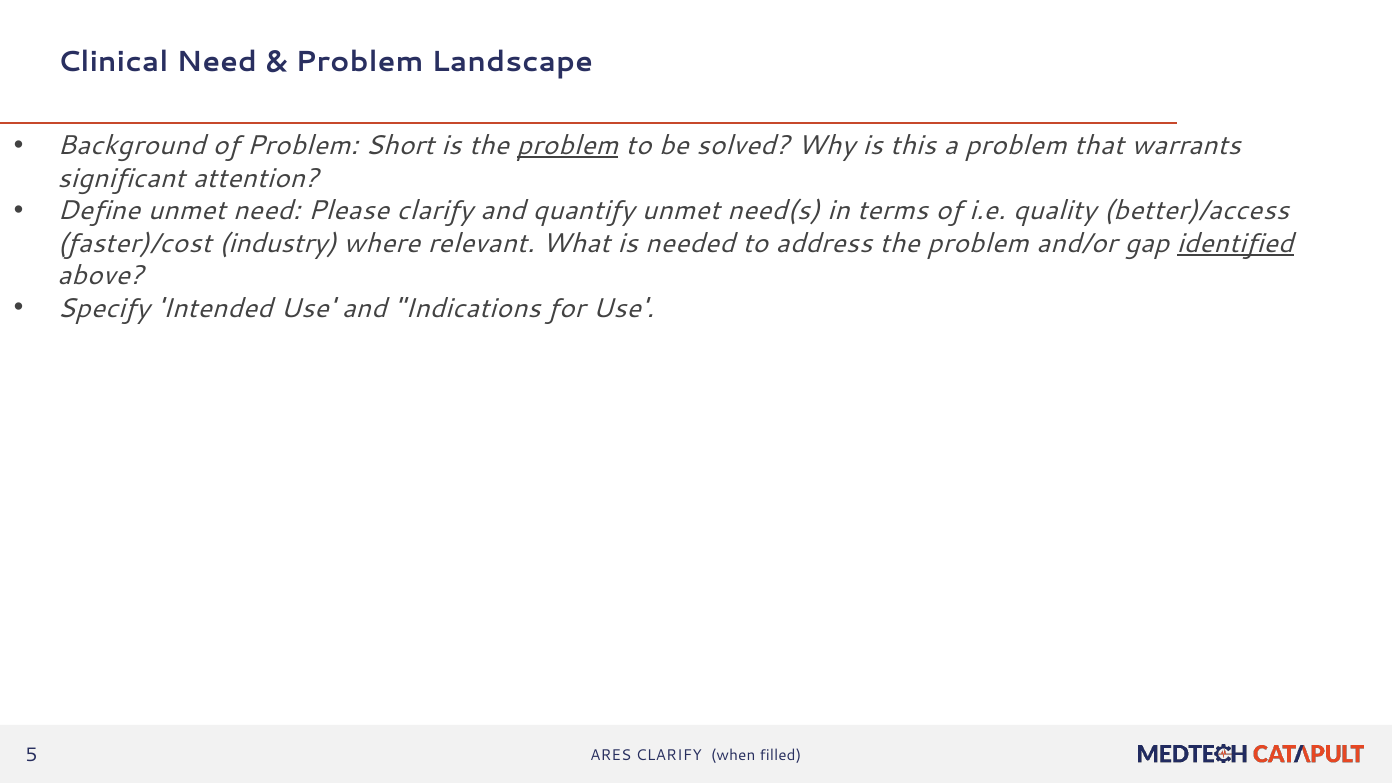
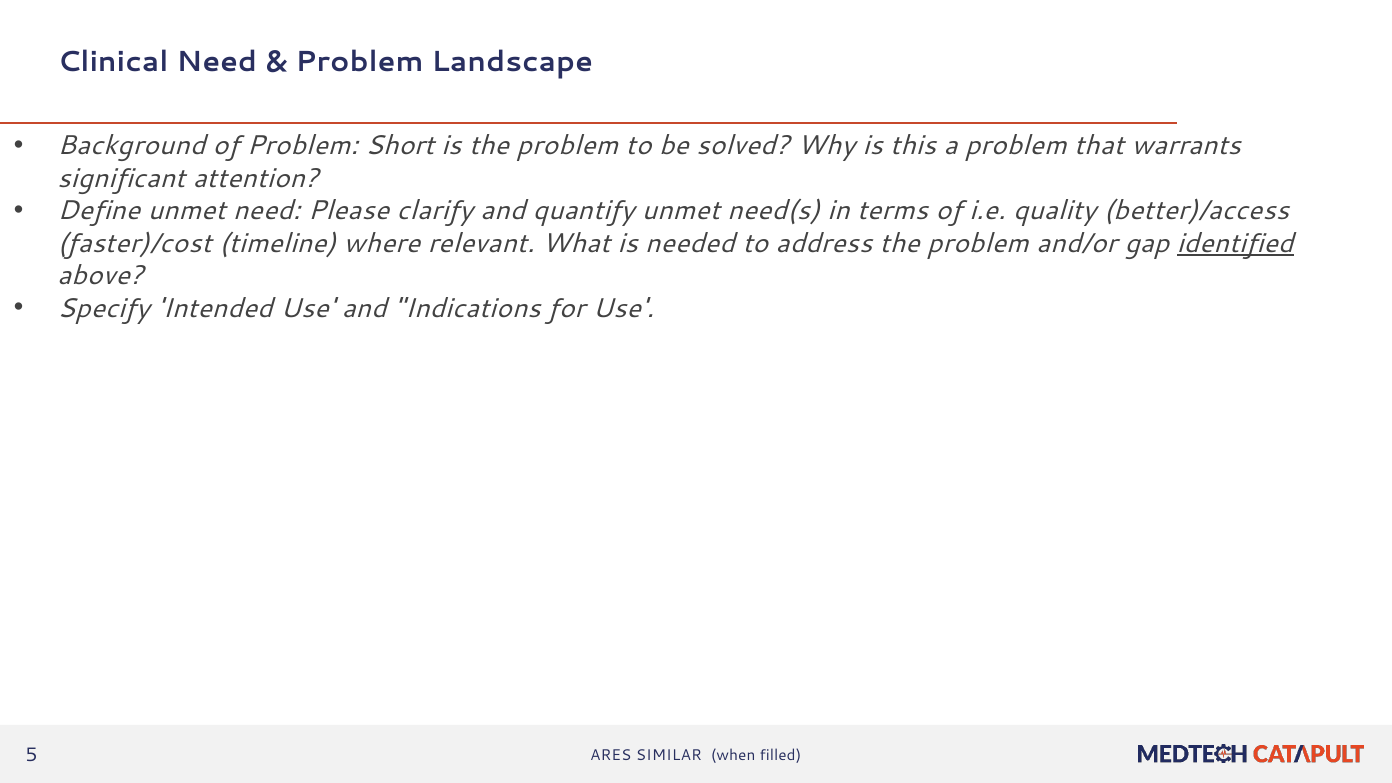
problem underline: present -> none (567, 146)
industry: industry -> timeline (278, 243)
ARES CLARIFY: CLARIFY -> SIMILAR (669, 756)
